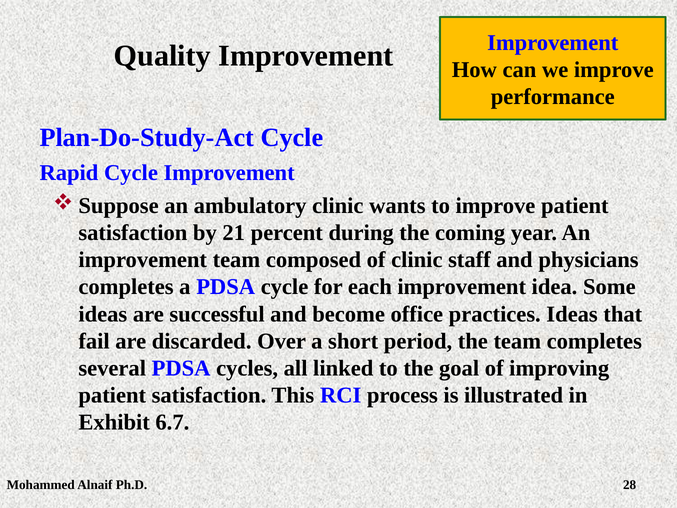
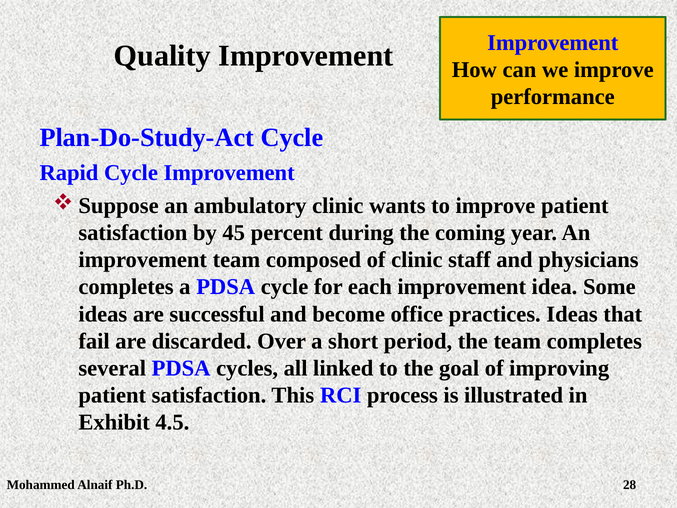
21: 21 -> 45 (234, 233)
6.7: 6.7 -> 4.5 (172, 422)
